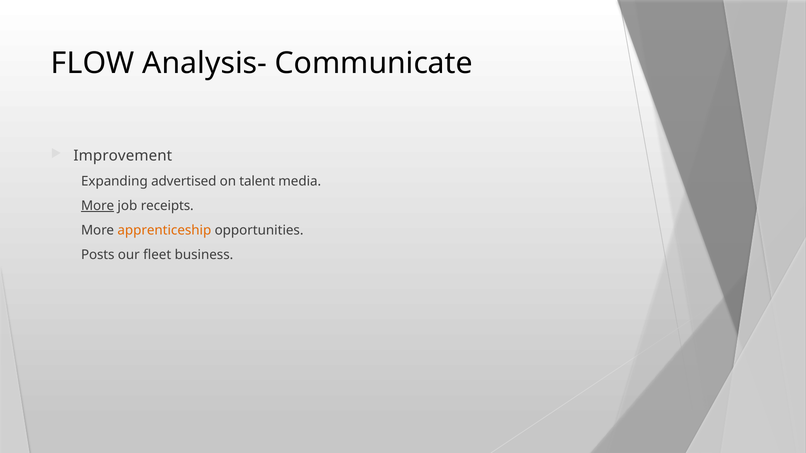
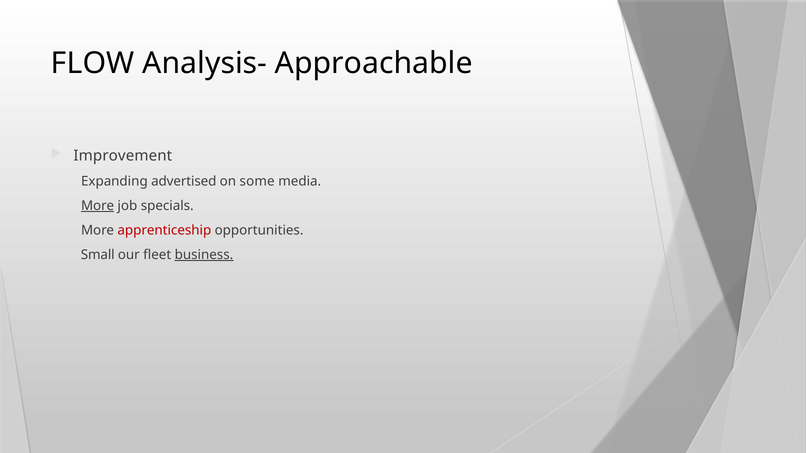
Communicate: Communicate -> Approachable (374, 64)
talent: talent -> some (257, 181)
receipts: receipts -> specials (167, 206)
apprenticeship colour: orange -> red (164, 230)
Posts: Posts -> Small (98, 255)
business underline: none -> present (204, 255)
